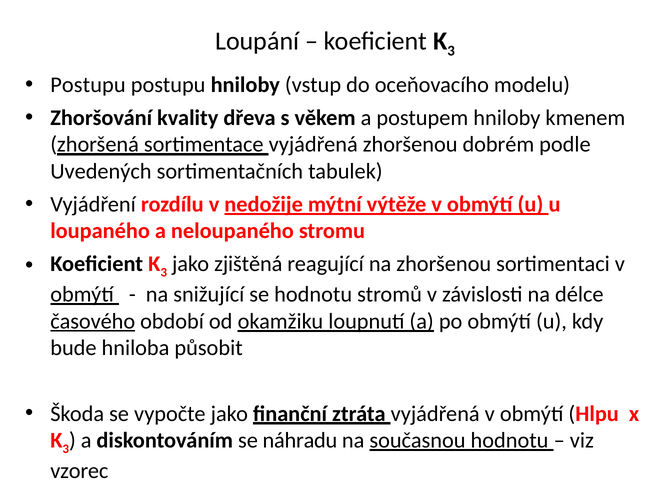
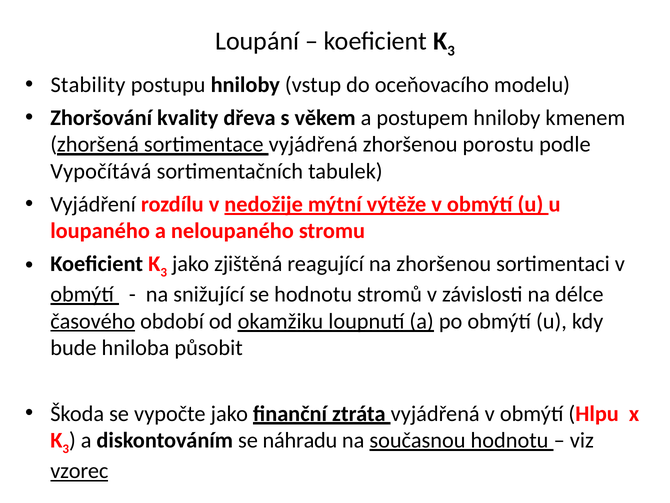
Postupu: Postupu -> Stability (88, 85)
dobrém: dobrém -> porostu (498, 144)
Uvedených: Uvedených -> Vypočítává (101, 171)
vzorec underline: none -> present (79, 471)
